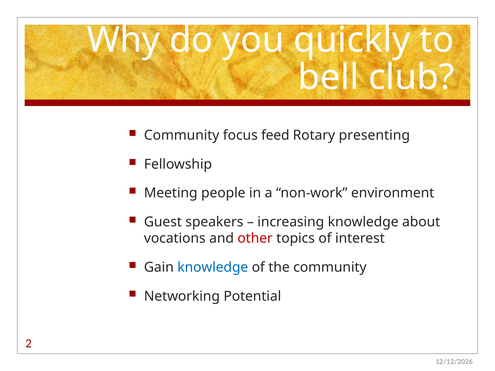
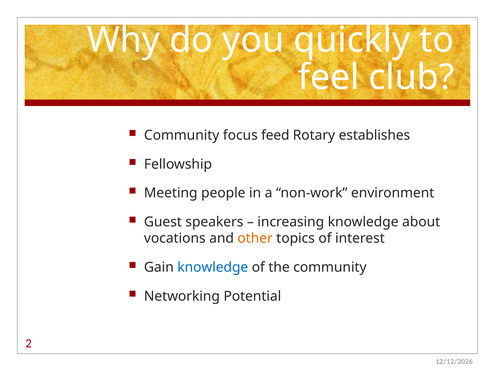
bell: bell -> feel (329, 77)
presenting: presenting -> establishes (374, 135)
other colour: red -> orange (255, 239)
